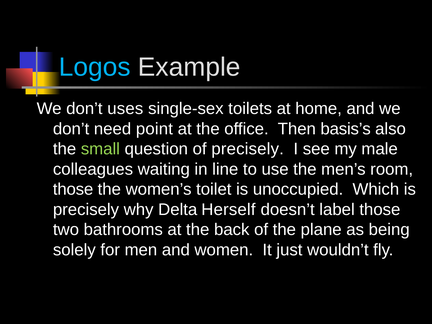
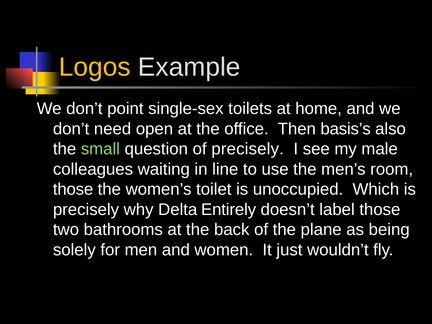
Logos colour: light blue -> yellow (95, 67)
uses: uses -> point (125, 109)
point: point -> open (154, 129)
Herself: Herself -> Entirely (229, 210)
